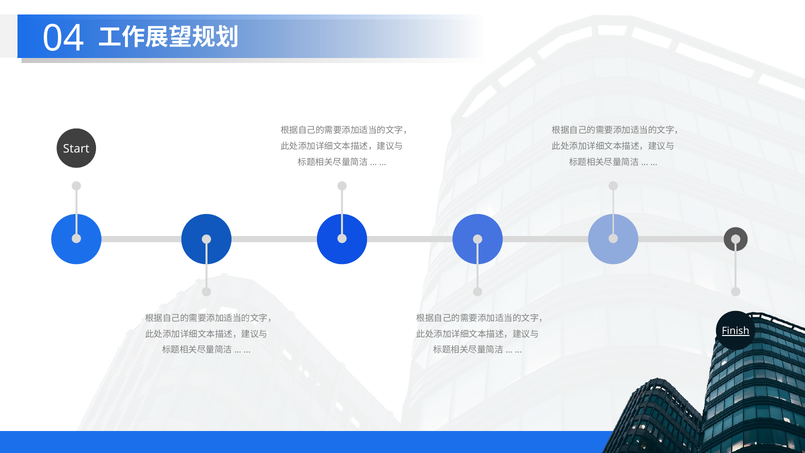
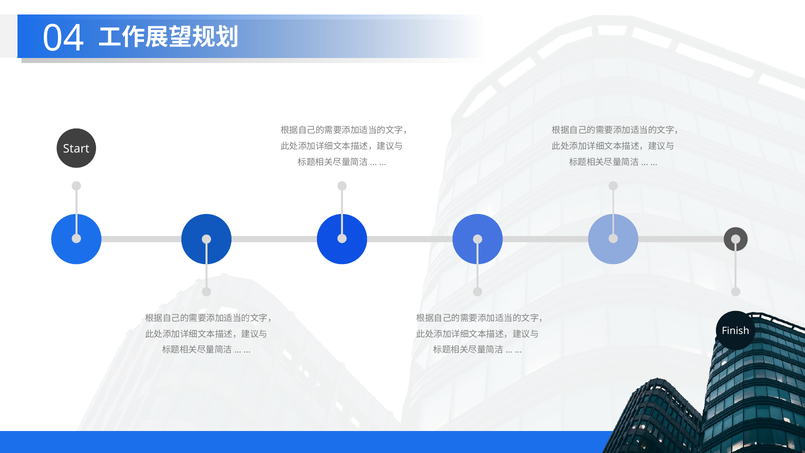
Finish underline: present -> none (736, 331)
